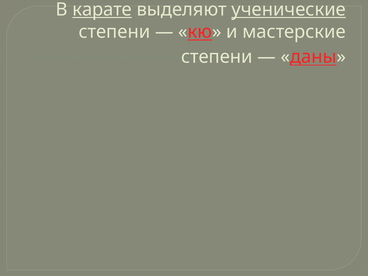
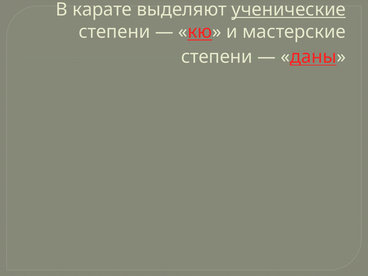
карате underline: present -> none (102, 10)
